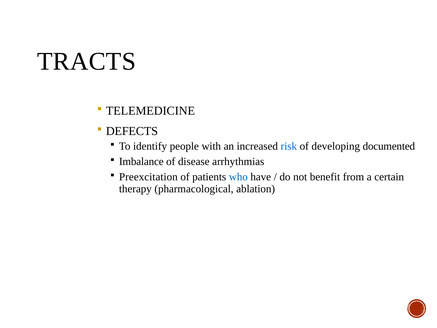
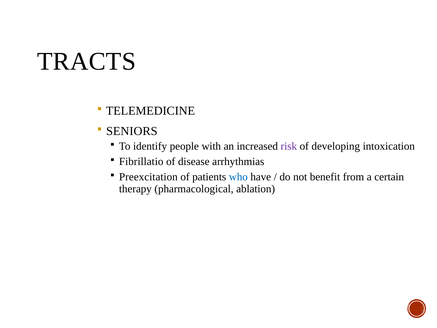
DEFECTS: DEFECTS -> SENIORS (132, 131)
risk colour: blue -> purple (289, 146)
documented: documented -> intoxication (389, 146)
Imbalance: Imbalance -> Fibrillatio (141, 161)
